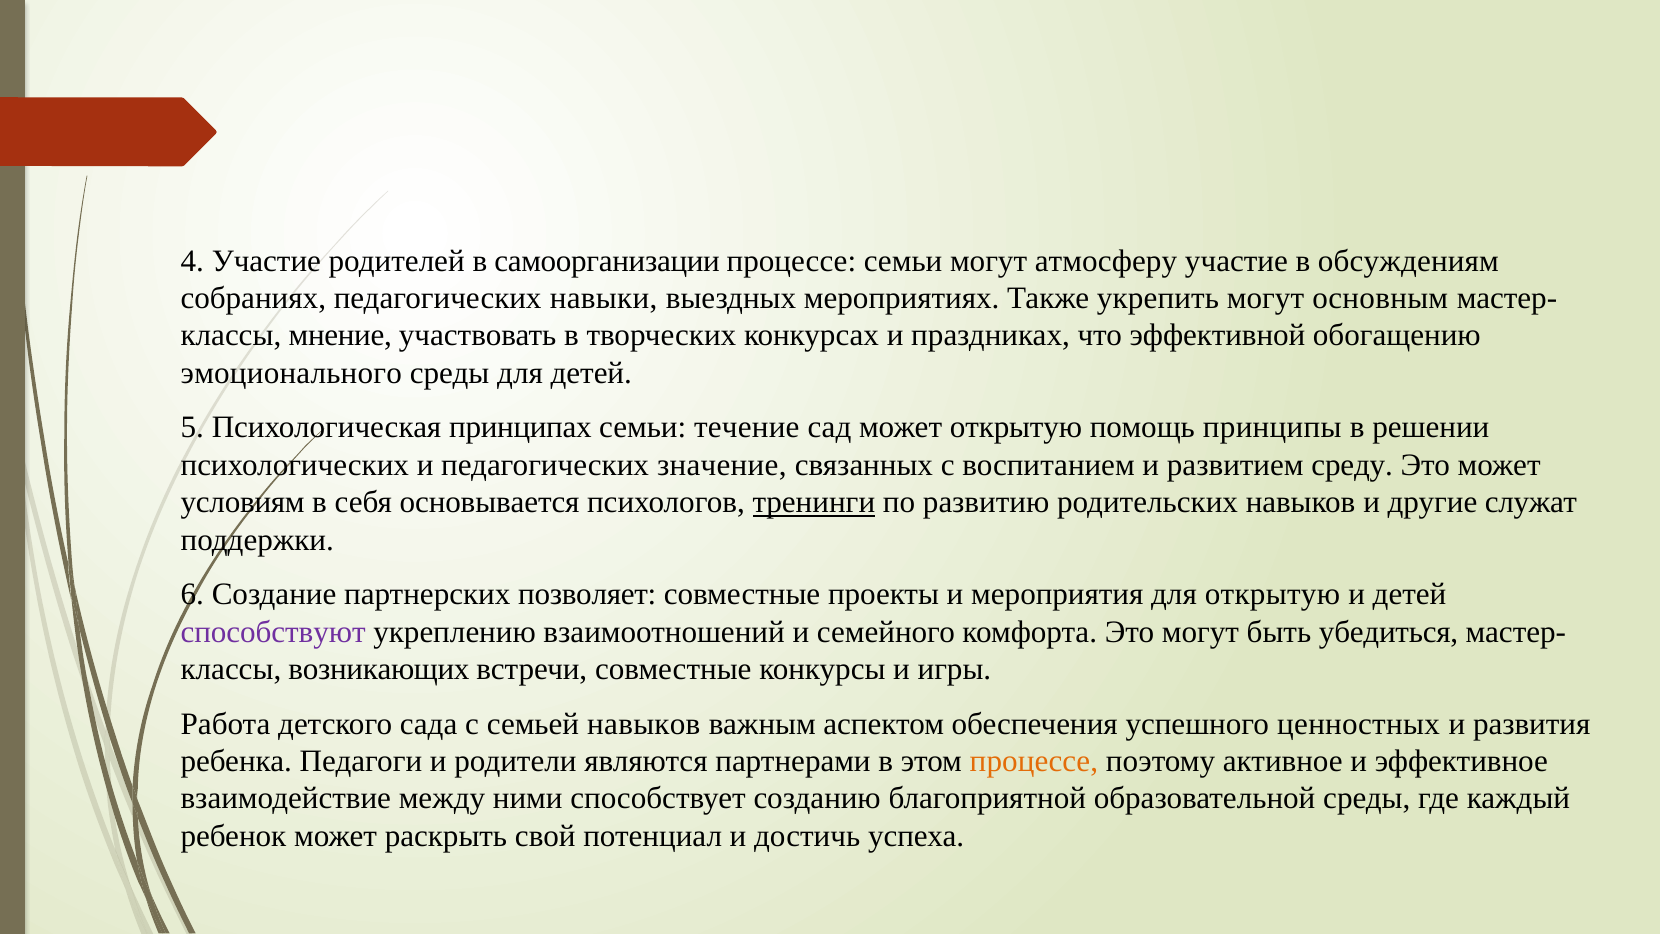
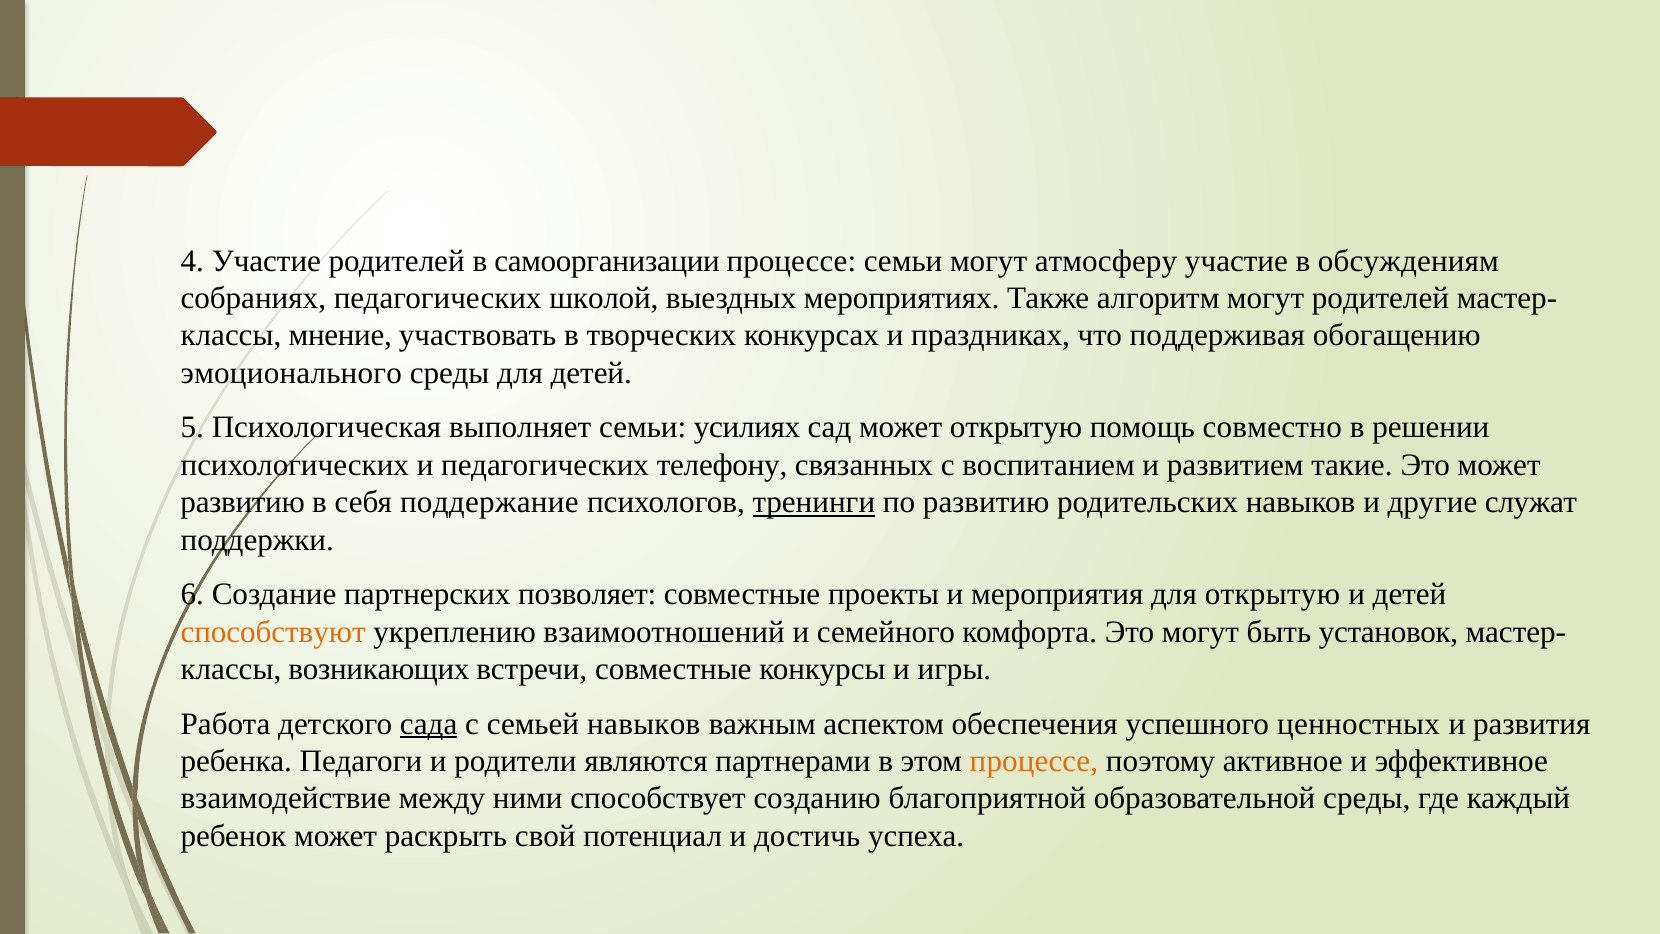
навыки: навыки -> школой (604, 298)
укрепить: укрепить -> алгоритм (1158, 298)
могут основным: основным -> родителей (1380, 298)
эффективной: эффективной -> поддерживая (1217, 336)
принципах: принципах -> выполняет (520, 428)
течение: течение -> усилиях (747, 428)
принципы: принципы -> совместно (1272, 428)
значение: значение -> телефону (722, 465)
среду: среду -> такие (1352, 465)
условиям: условиям -> развитию (243, 502)
основывается: основывается -> поддержание (489, 502)
способствуют colour: purple -> orange (273, 632)
убедиться: убедиться -> установок (1389, 632)
сада underline: none -> present (429, 724)
